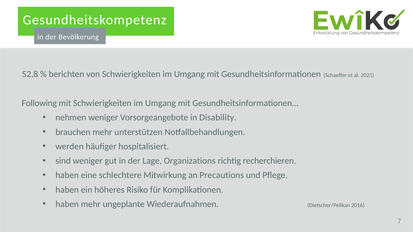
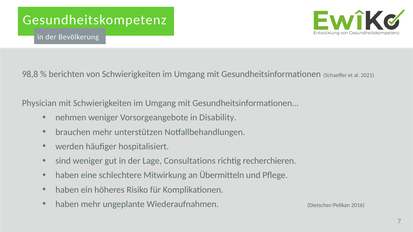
52,8: 52,8 -> 98,8 (30, 74)
Following: Following -> Physician (39, 103)
Organizations: Organizations -> Consultations (190, 161)
Precautions: Precautions -> Übermitteln (222, 176)
